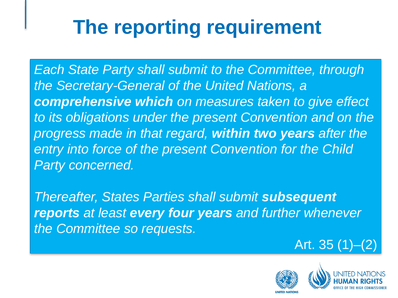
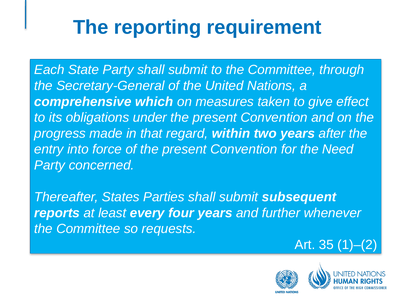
Child: Child -> Need (338, 150)
